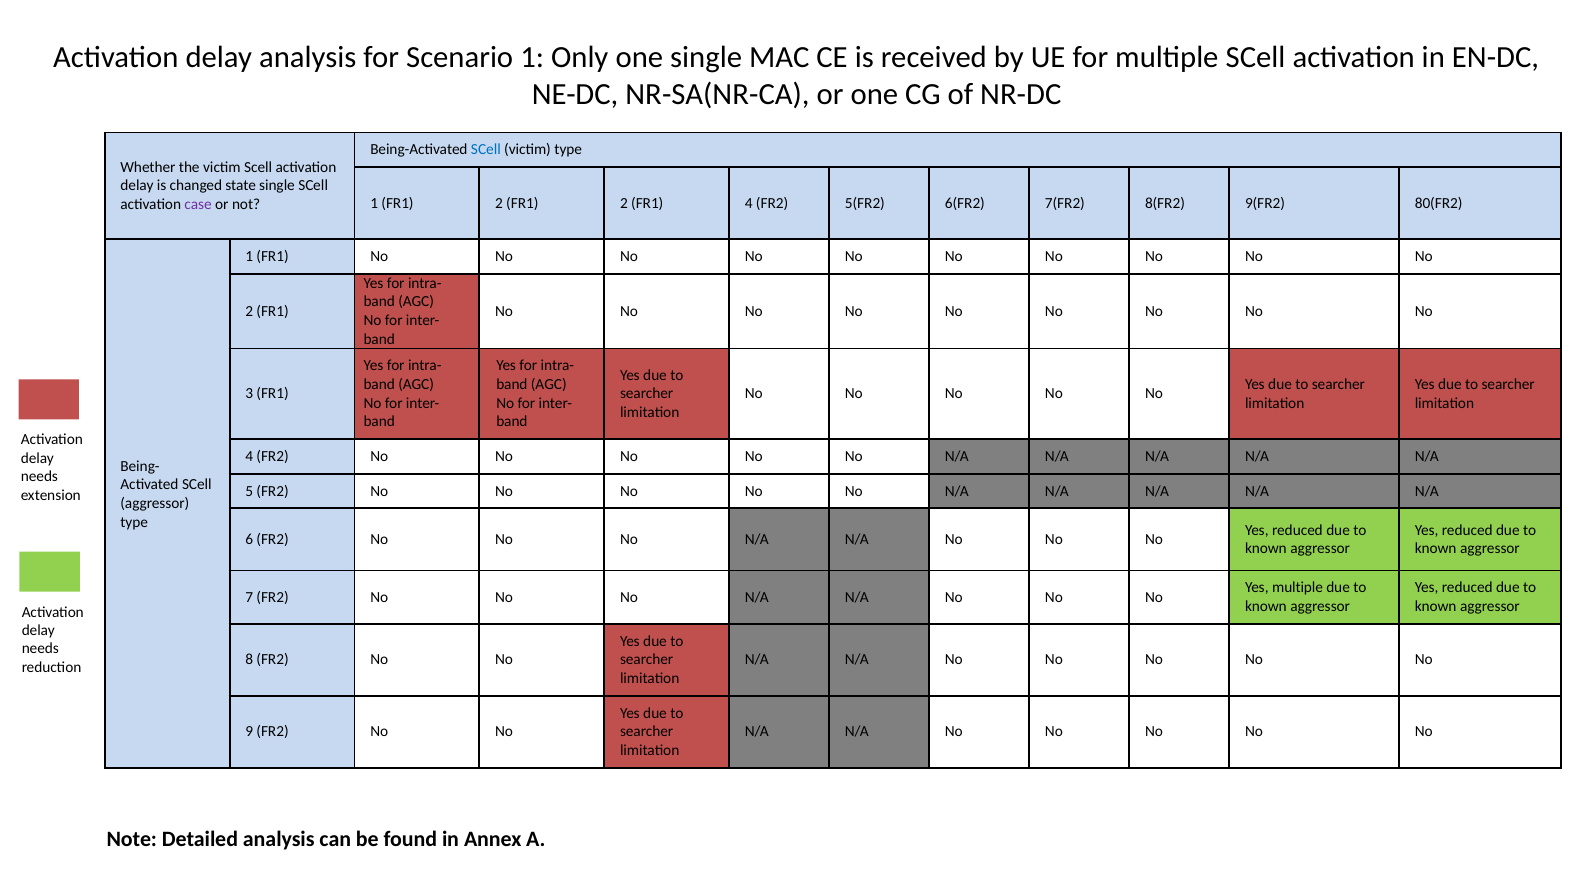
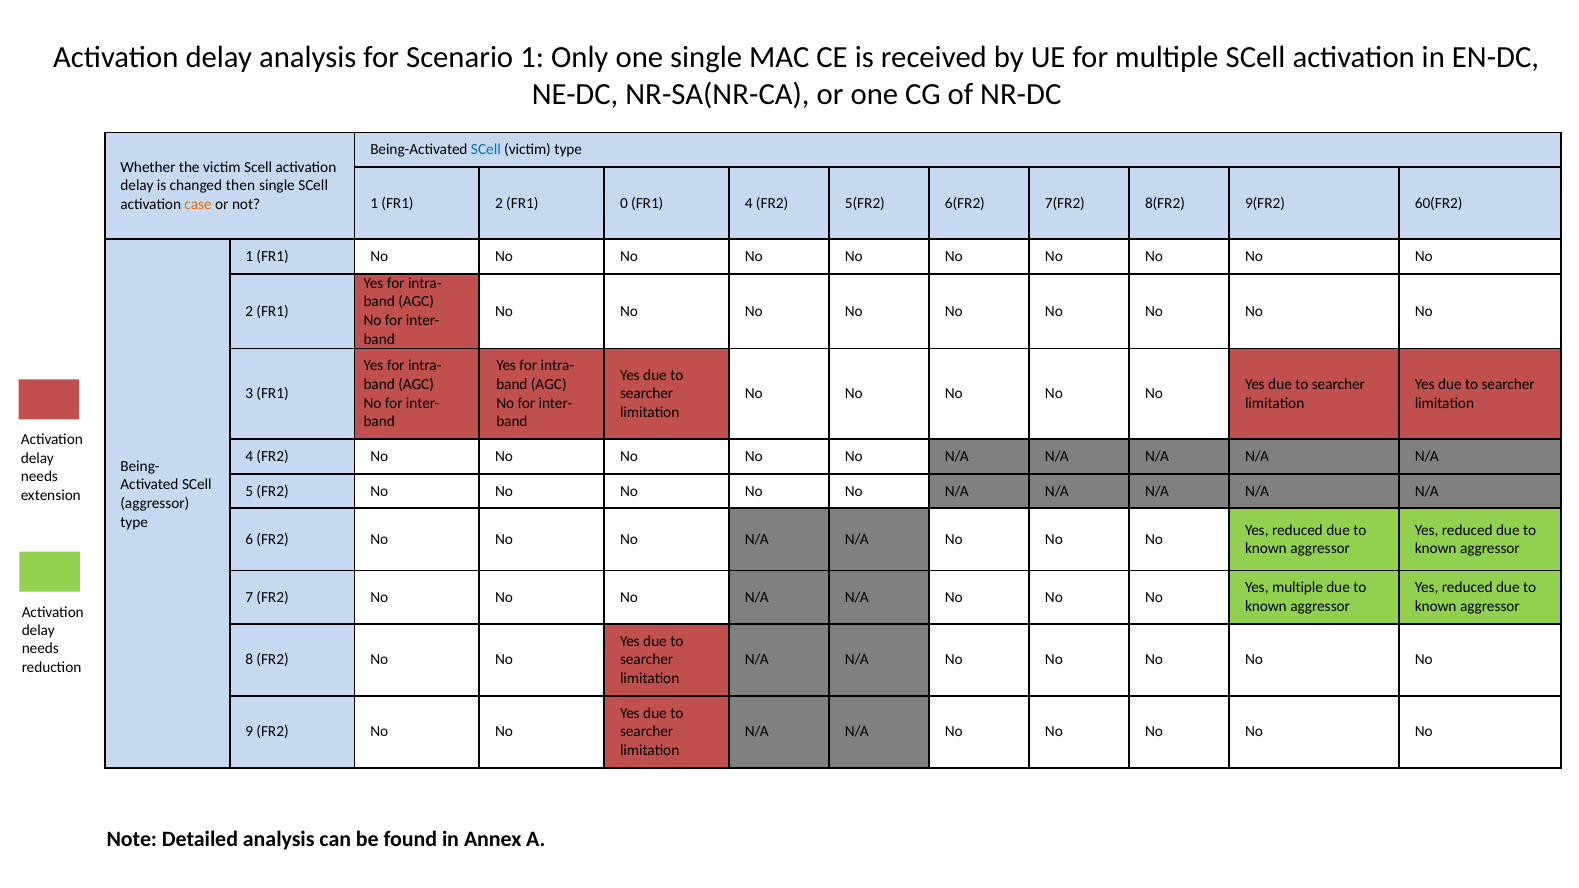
state: state -> then (241, 186)
2 FR1 2: 2 -> 0 (624, 203)
80(FR2: 80(FR2 -> 60(FR2 (1439, 203)
case colour: purple -> orange (198, 205)
